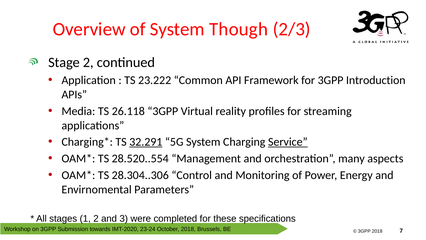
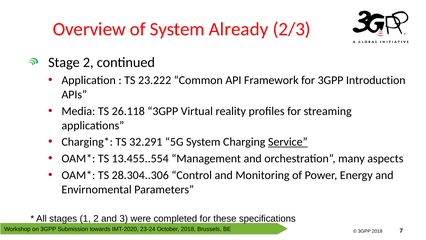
Though: Though -> Already (239, 29)
32.291 underline: present -> none (146, 142)
28.520..554: 28.520..554 -> 13.455..554 (140, 158)
